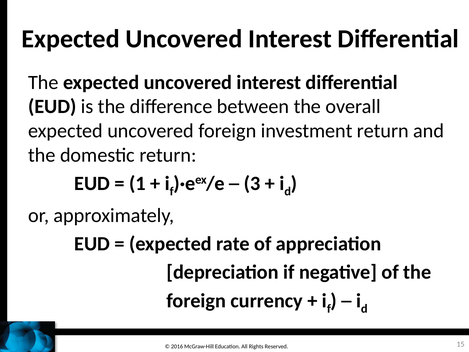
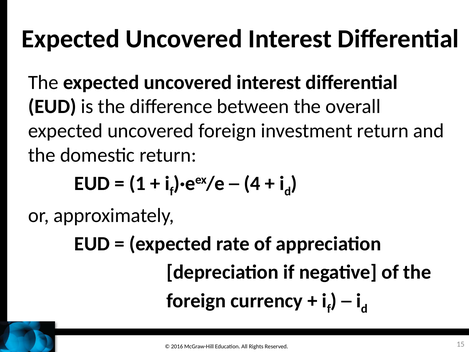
3: 3 -> 4 (252, 183)
